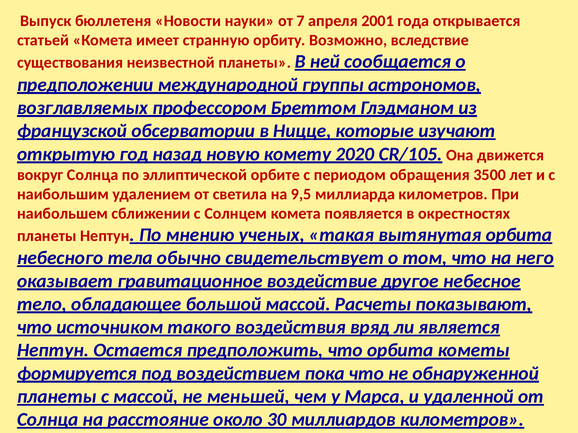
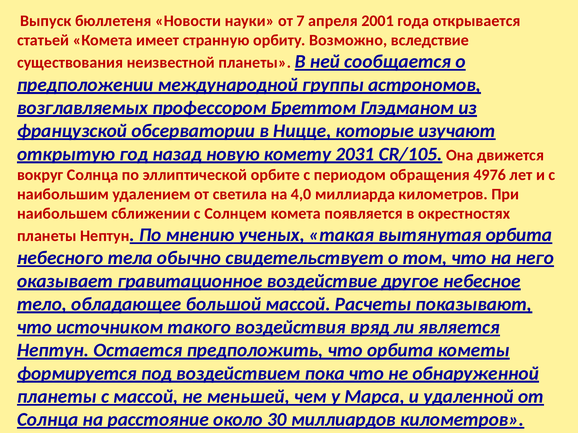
2020: 2020 -> 2031 (355, 154)
3500: 3500 -> 4976 (490, 175)
9,5: 9,5 -> 4,0 (301, 194)
